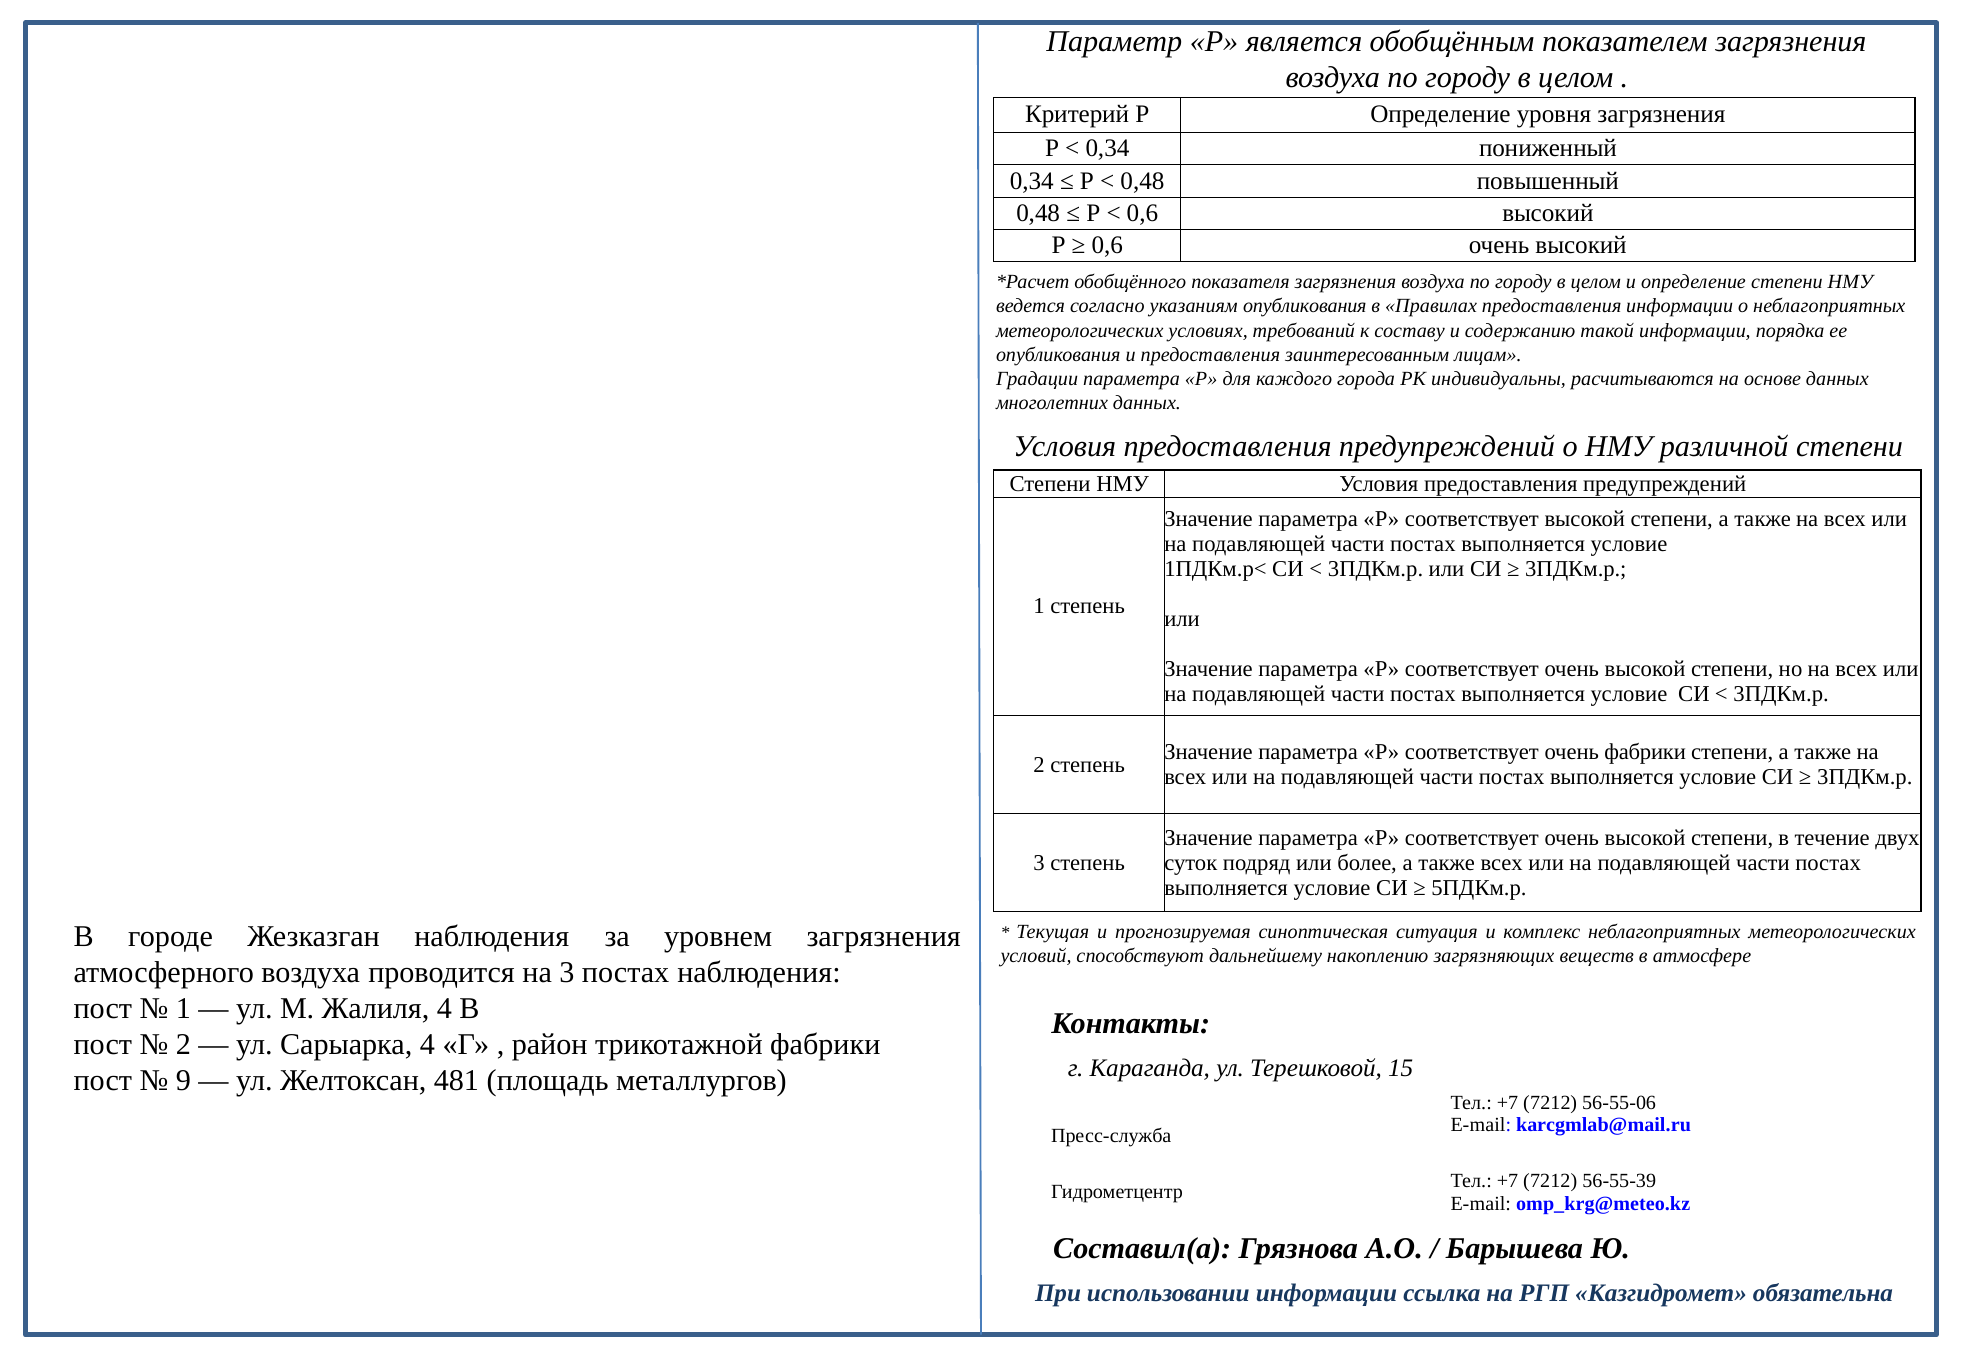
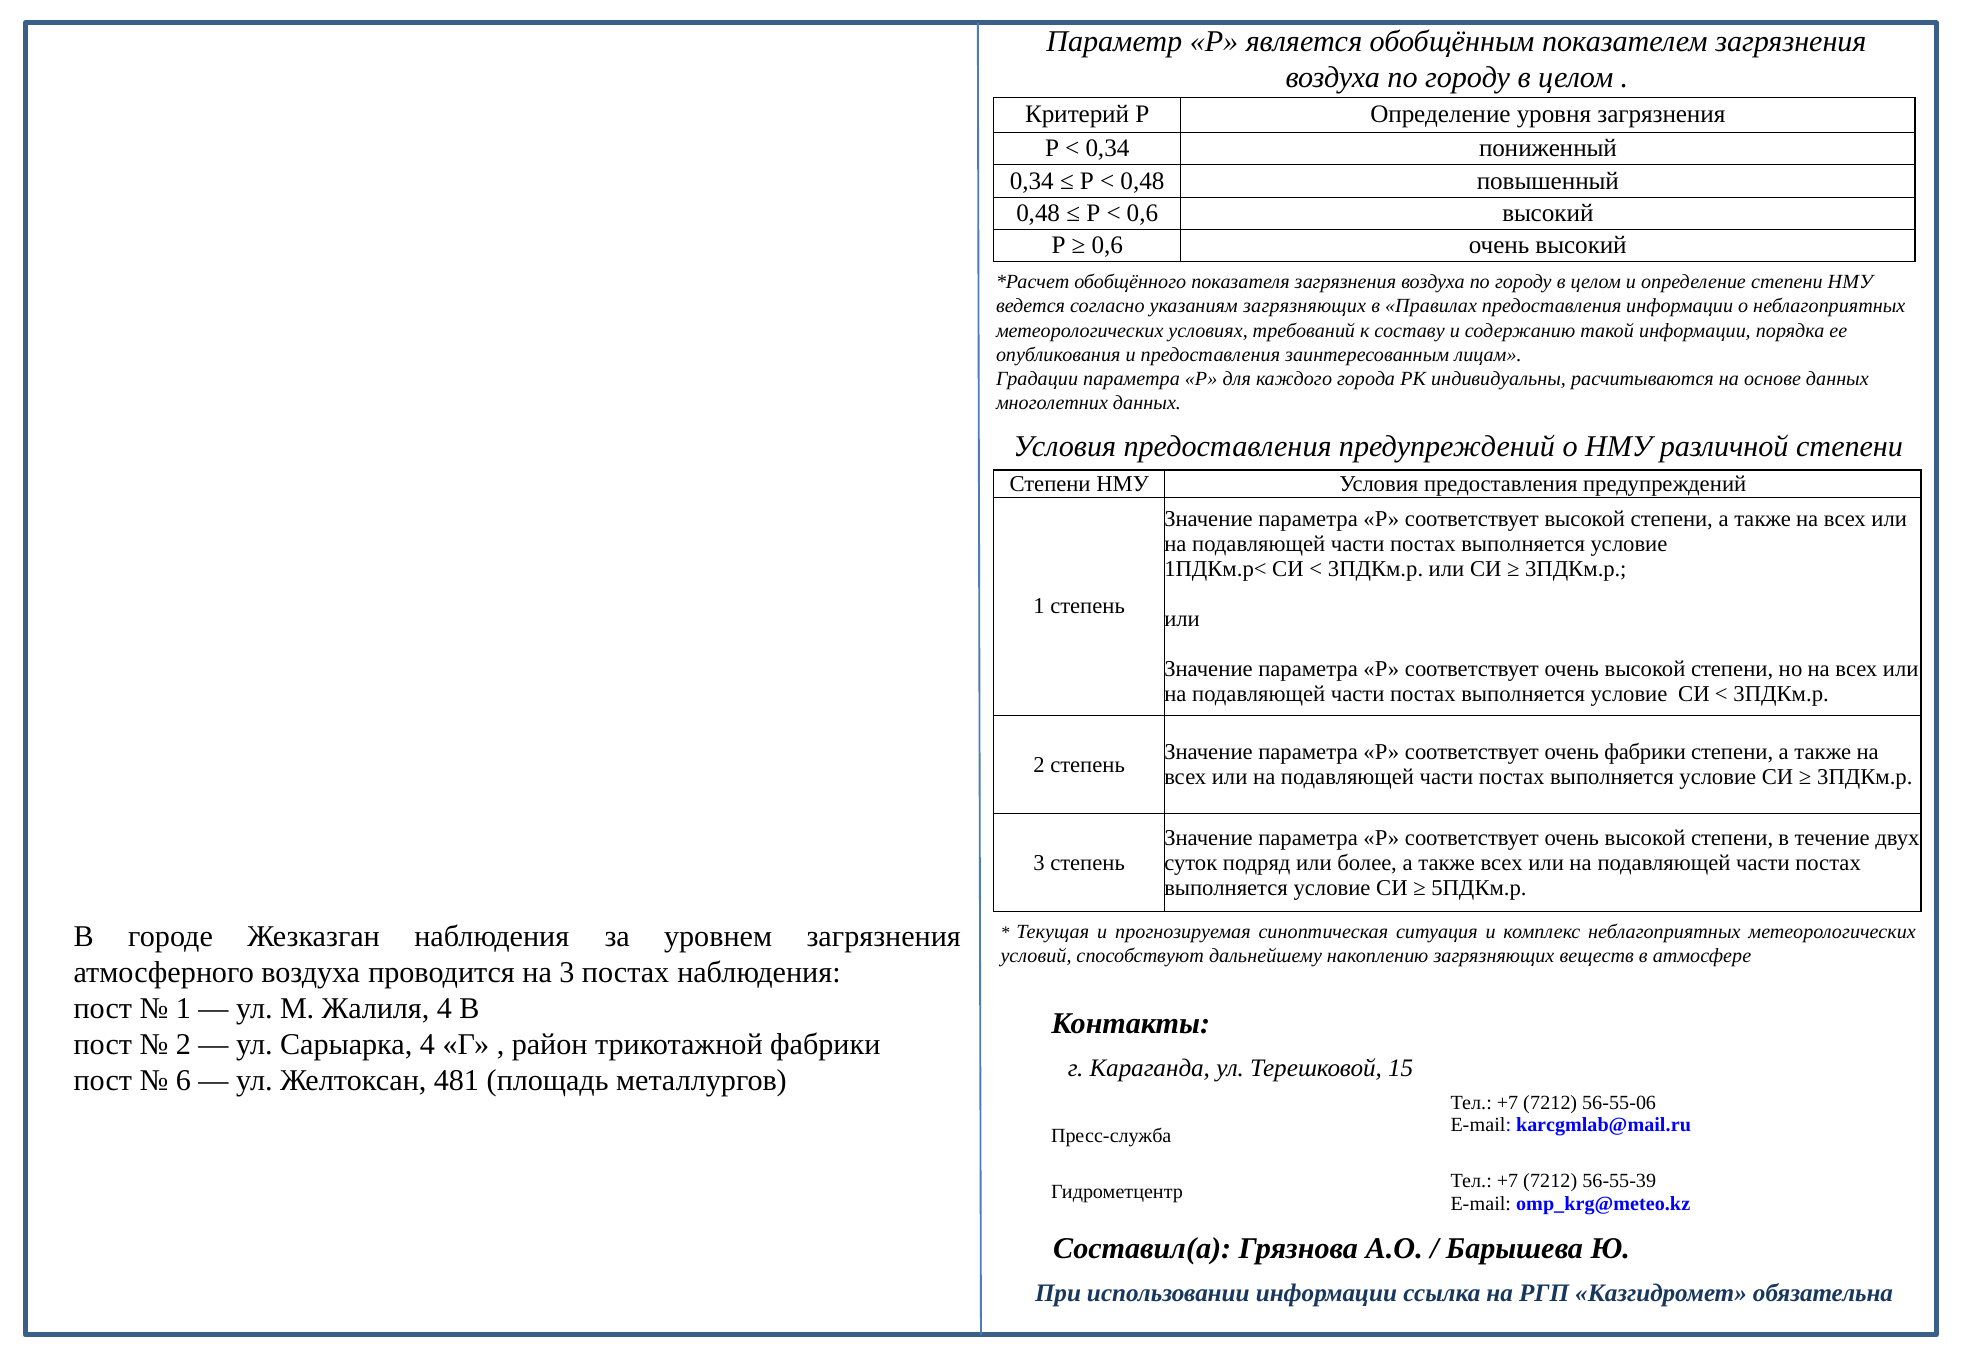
указаниям опубликования: опубликования -> загрязняющих (1305, 306)
9: 9 -> 6 (183, 1081)
